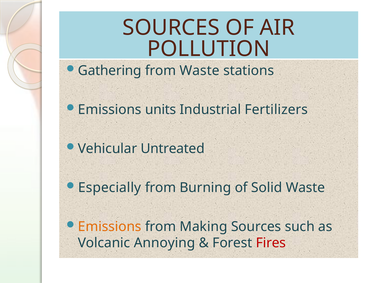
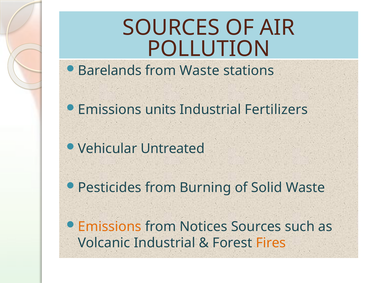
Gathering: Gathering -> Barelands (110, 71)
Especially: Especially -> Pesticides (110, 188)
Making: Making -> Notices (204, 226)
Volcanic Annoying: Annoying -> Industrial (165, 243)
Fires colour: red -> orange (271, 243)
